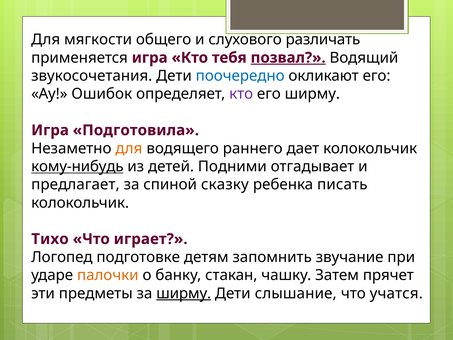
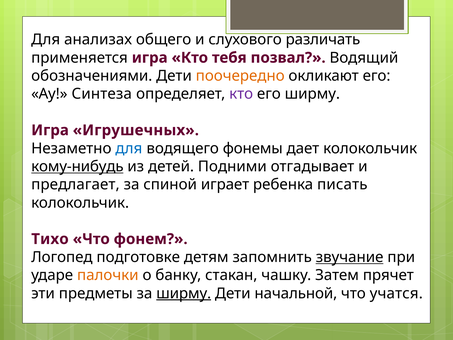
мягкости: мягкости -> анализах (98, 40)
позвал underline: present -> none (288, 58)
звукосочетания: звукосочетания -> обозначениями (92, 76)
поочередно colour: blue -> orange (240, 76)
Ошибок: Ошибок -> Синтеза (102, 94)
Подготовила: Подготовила -> Игрушечных (136, 130)
для colour: orange -> blue (129, 148)
раннего: раннего -> фонемы (253, 148)
сказку: сказку -> играет (225, 185)
играет: играет -> фонем (151, 239)
звучание underline: none -> present (350, 257)
слышание: слышание -> начальной (296, 293)
